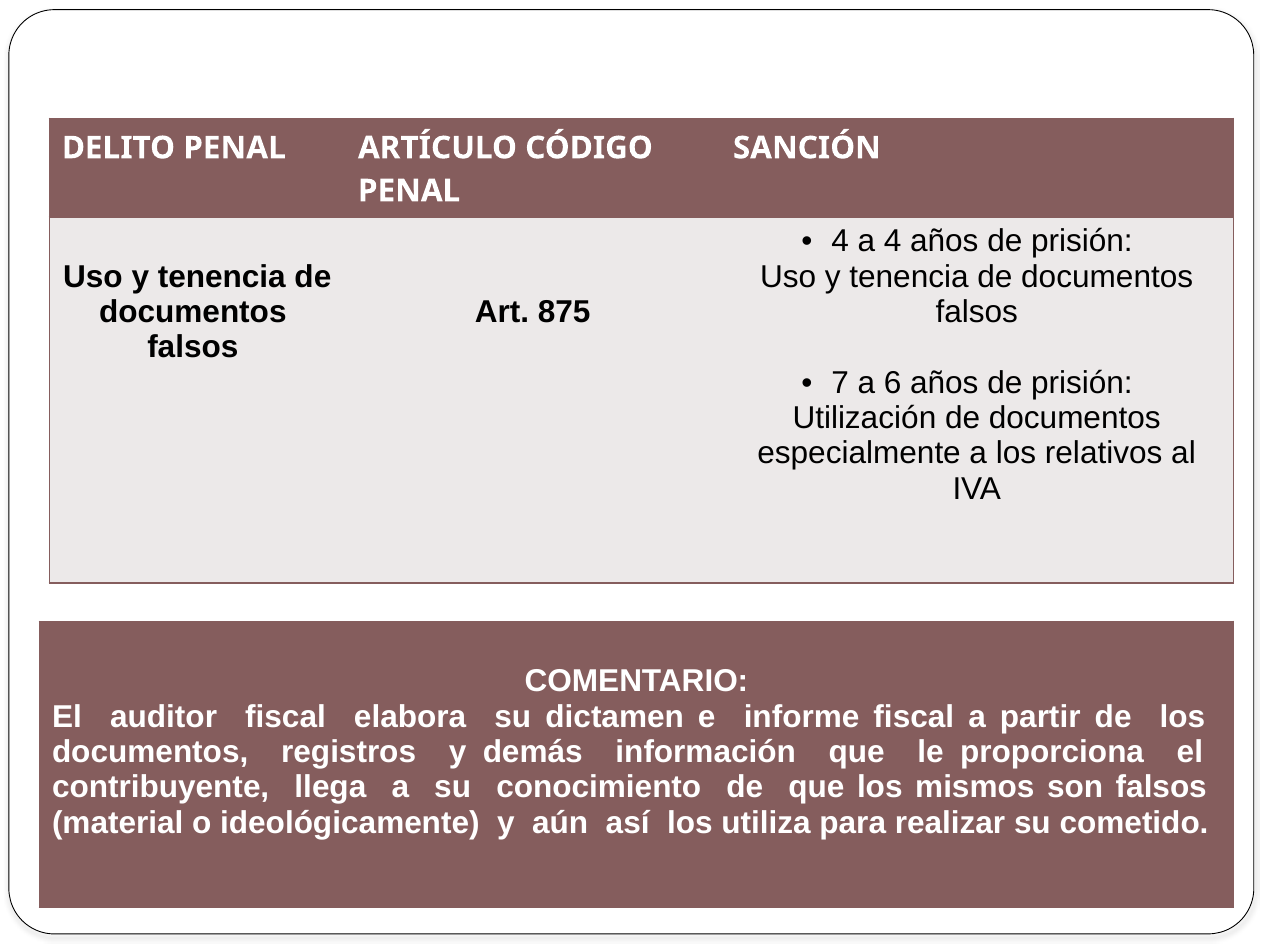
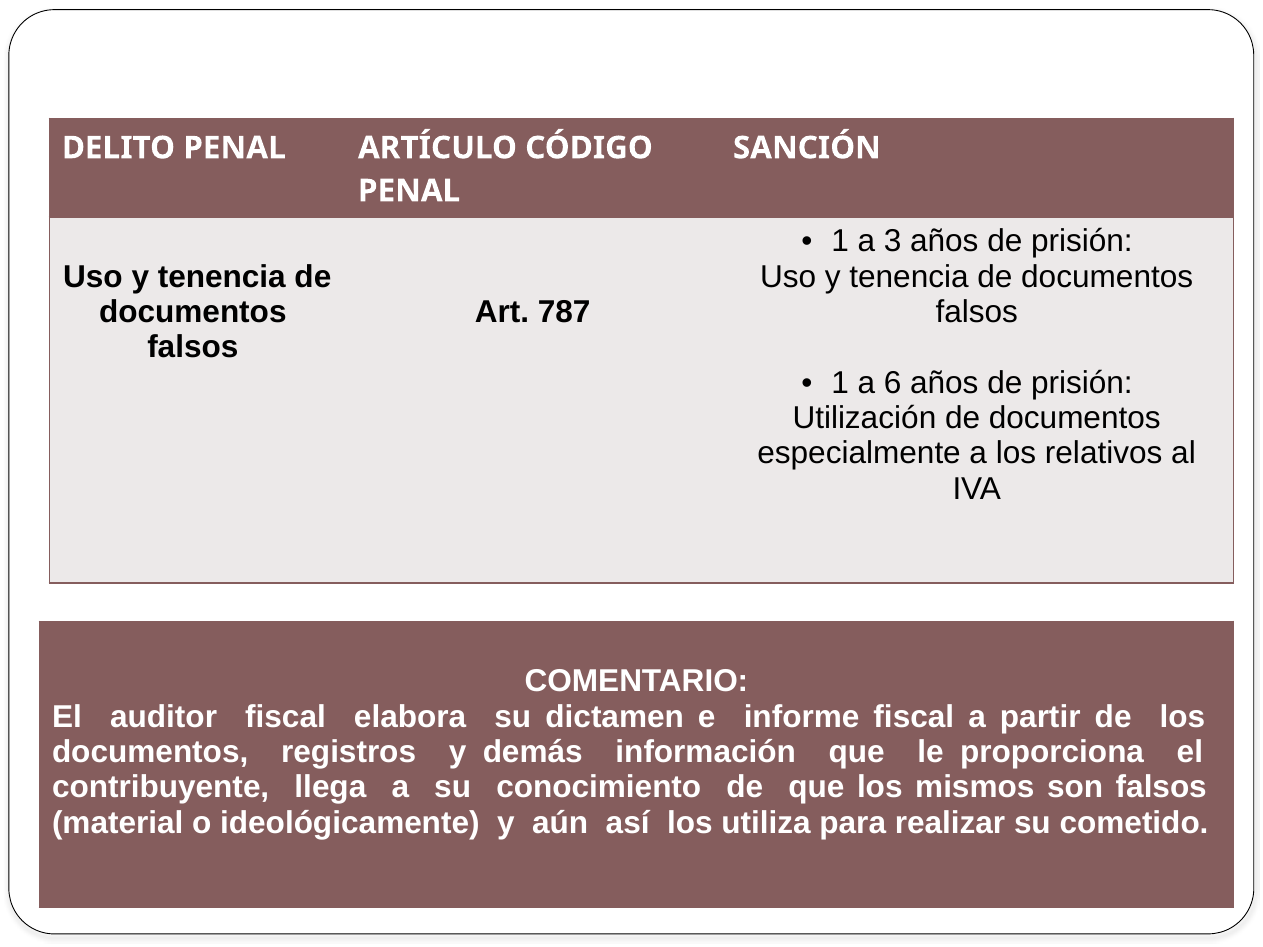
4: 4 -> 1 (840, 242)
a 4: 4 -> 3 (893, 242)
875: 875 -> 787 (564, 312)
7: 7 -> 1 (840, 383)
